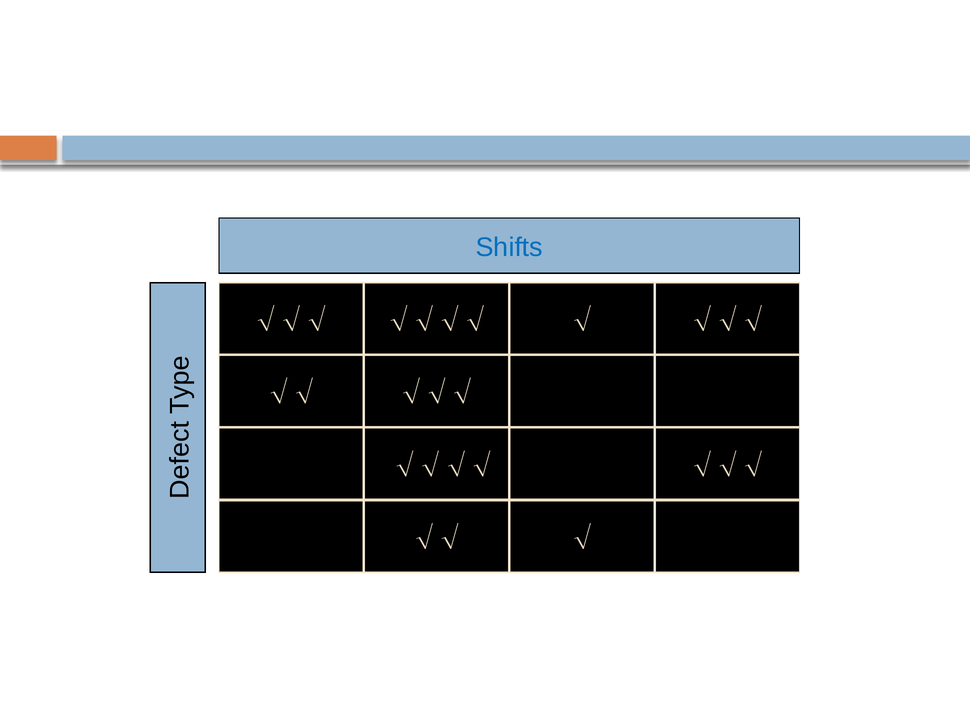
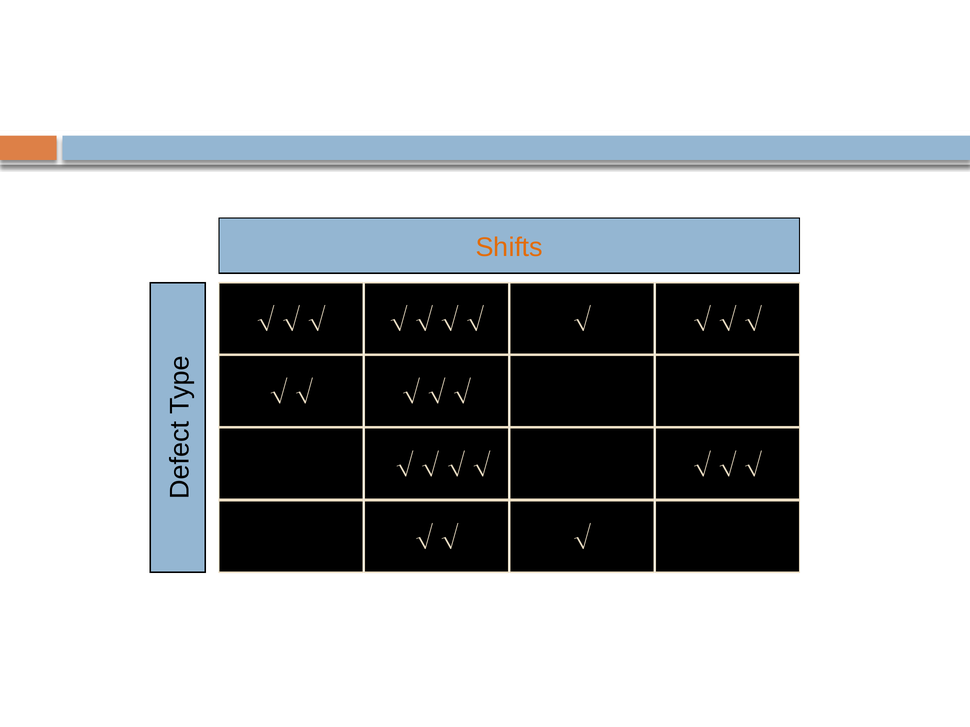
Shifts colour: blue -> orange (509, 248)
